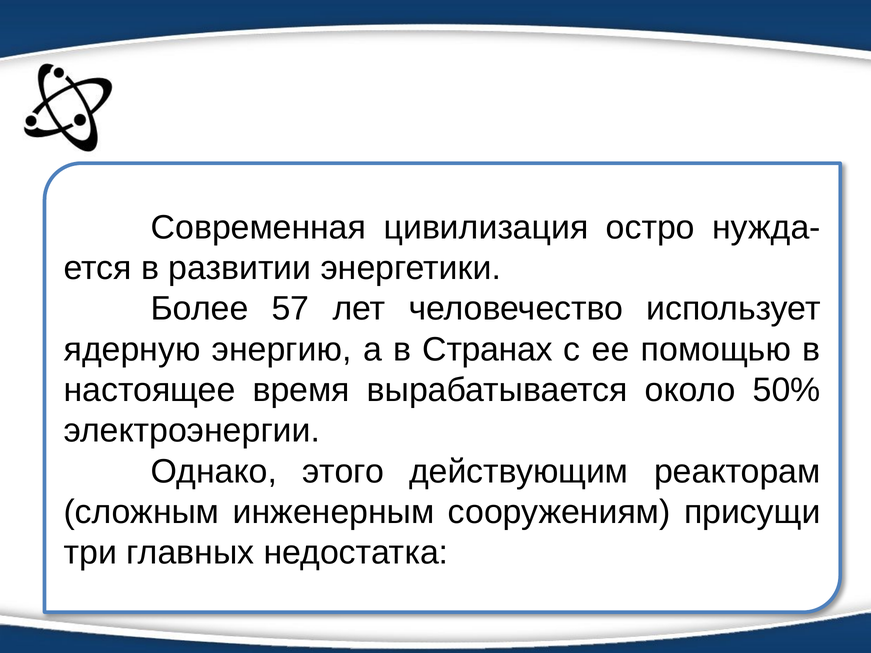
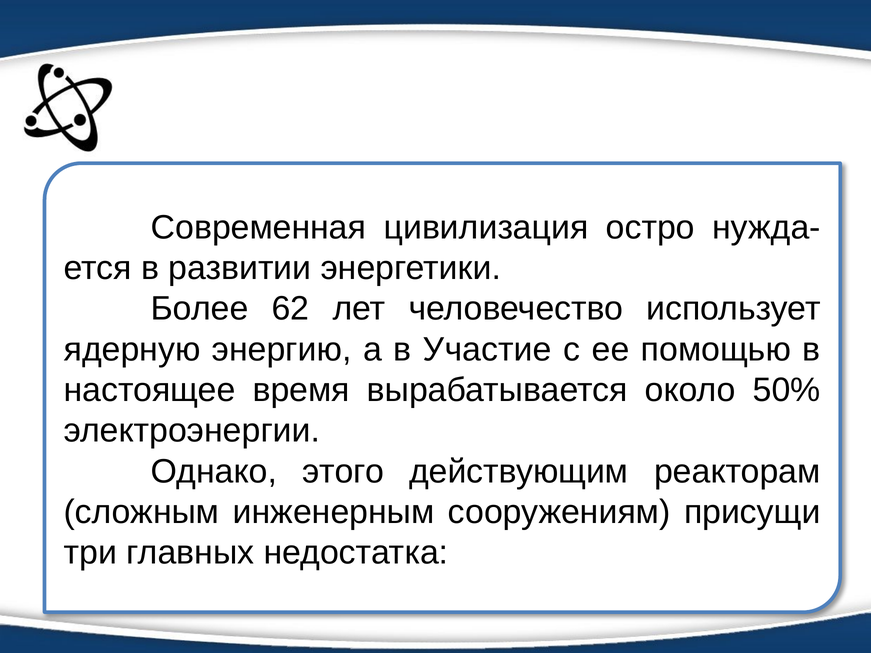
57: 57 -> 62 (291, 309)
Странах: Странах -> Участие (487, 350)
